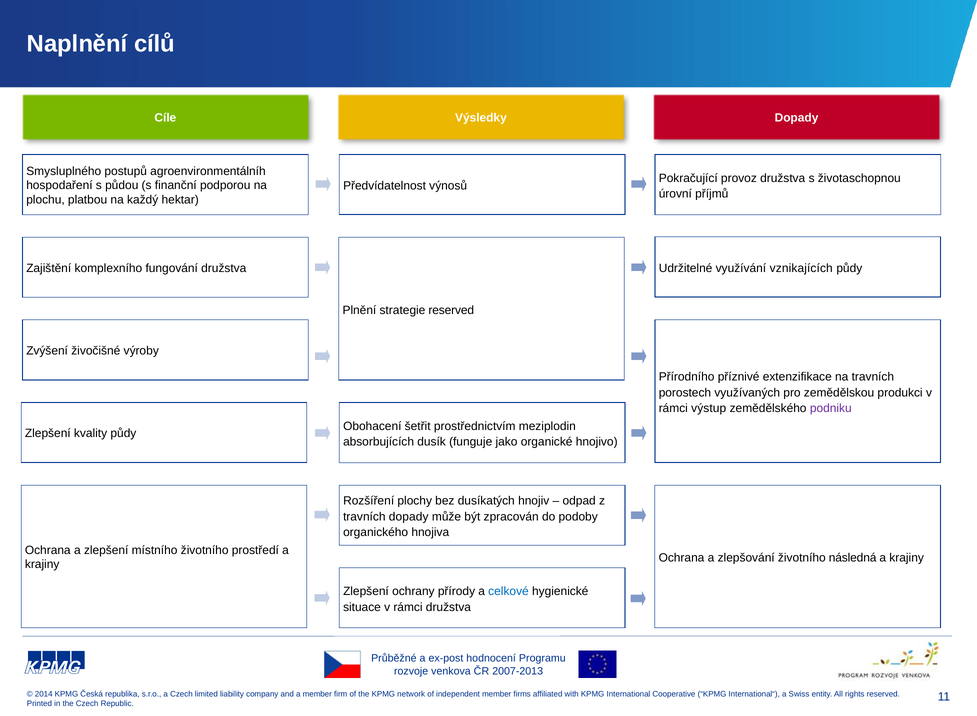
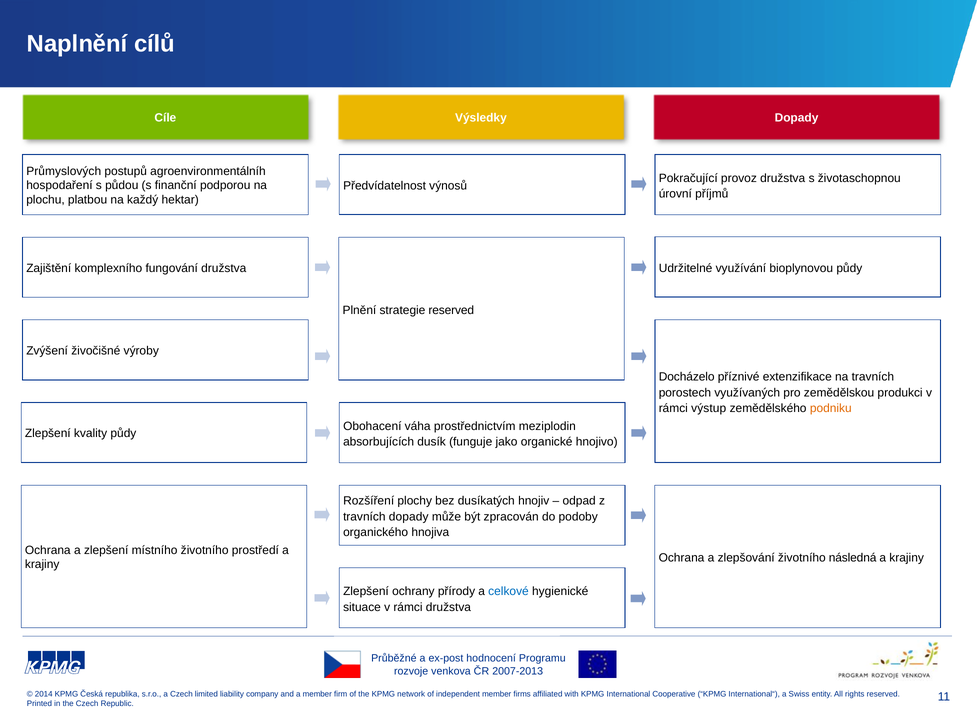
Smysluplného: Smysluplného -> Průmyslových (64, 171)
vznikajících: vznikajících -> bioplynovou (801, 268)
Přírodního: Přírodního -> Docházelo (687, 377)
podniku colour: purple -> orange (831, 408)
šetřit: šetřit -> váha (418, 426)
